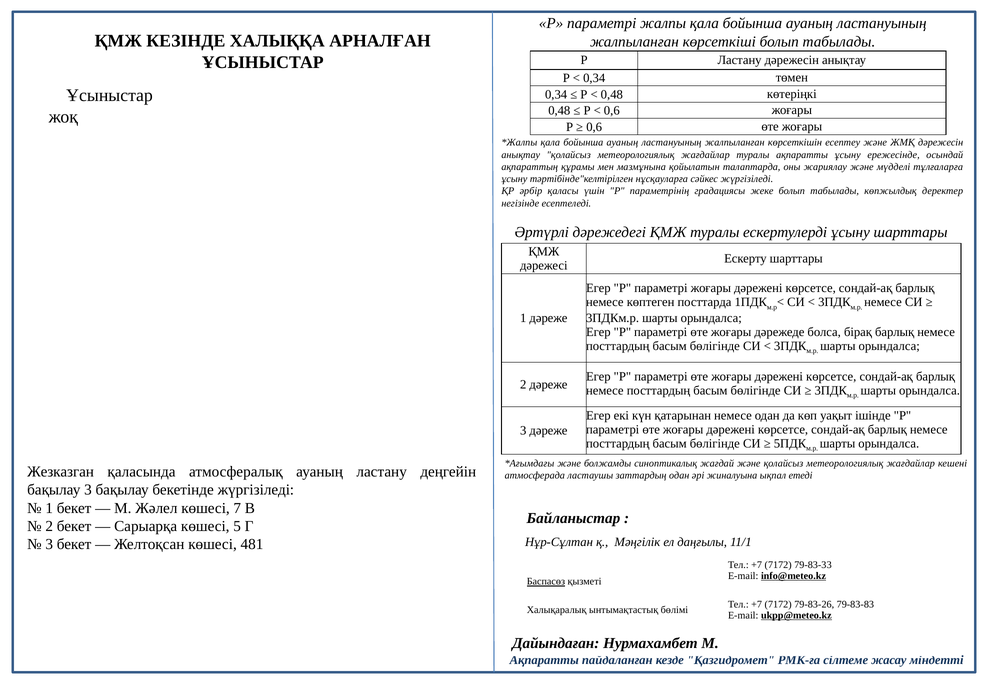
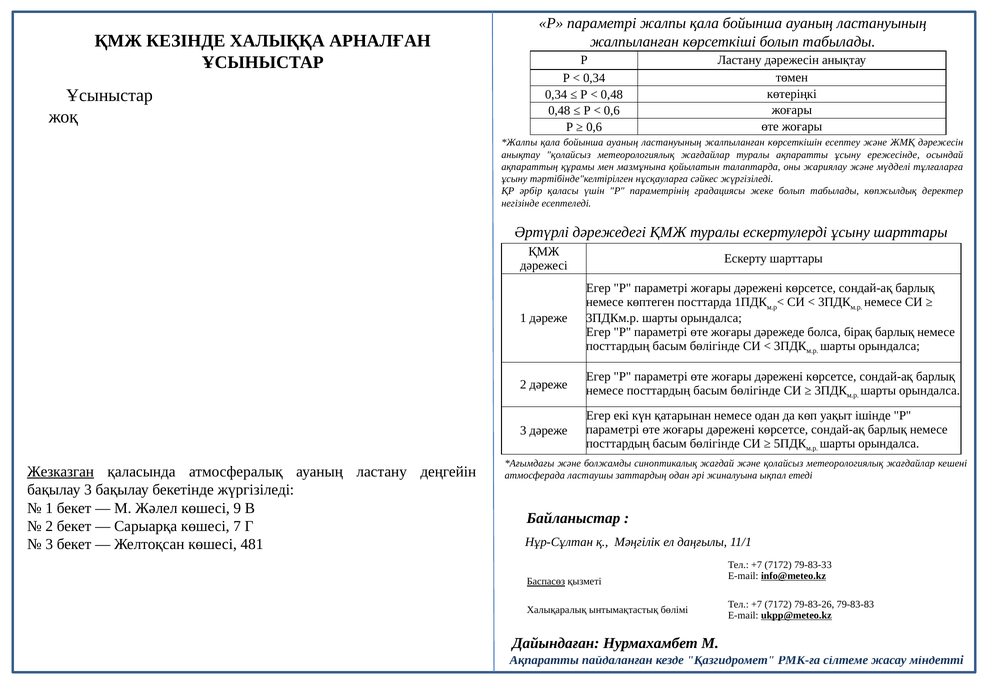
Жезказган underline: none -> present (61, 472)
7: 7 -> 9 (237, 508)
5: 5 -> 7 (237, 526)
